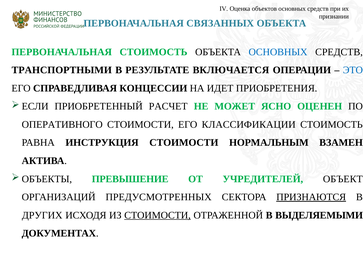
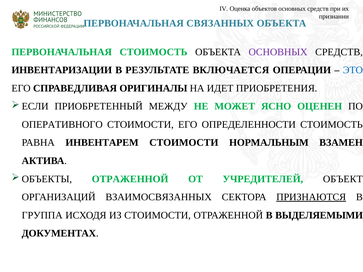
ОСНОВНЫХ colour: blue -> purple (278, 52)
ТРАНСПОРТНЫМИ: ТРАНСПОРТНЫМИ -> ИНВЕНТАРИЗАЦИИ (62, 70)
КОНЦЕССИИ: КОНЦЕССИИ -> ОРИГИНАЛЫ (153, 88)
РАСЧЕТ: РАСЧЕТ -> МЕЖДУ (168, 106)
КЛАССИФИКАЦИИ: КЛАССИФИКАЦИИ -> ОПРЕДЕЛЕННОСТИ (249, 125)
ИНСТРУКЦИЯ: ИНСТРУКЦИЯ -> ИНВЕНТАРЕМ (102, 143)
ПРЕВЫШЕНИЕ: ПРЕВЫШЕНИЕ -> ОТРАЖЕННОЙ (130, 179)
ПРЕДУСМОТРЕННЫХ: ПРЕДУСМОТРЕННЫХ -> ВЗАИМОСВЯЗАННЫХ (159, 197)
ДРУГИХ: ДРУГИХ -> ГРУППА (42, 215)
СТОИМОСТИ underline: present -> none (158, 215)
